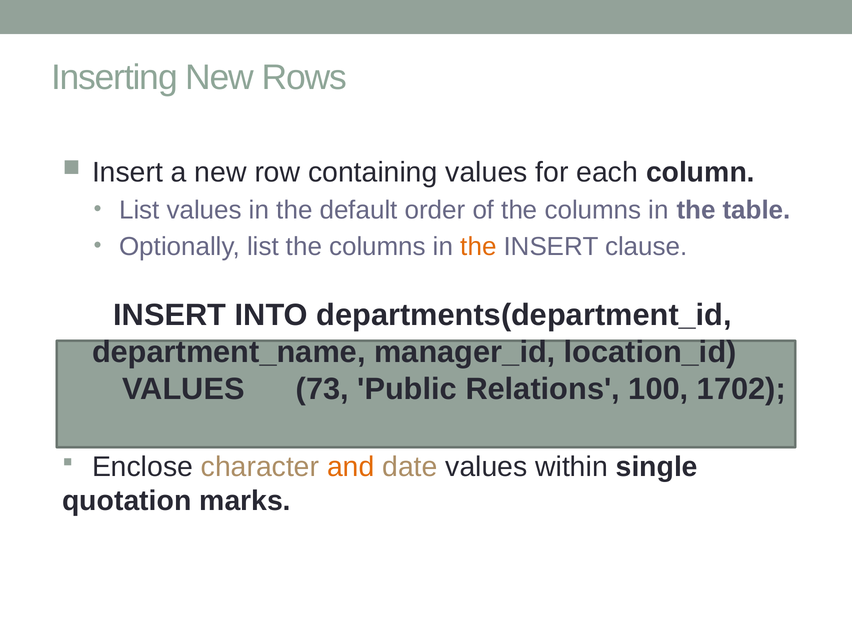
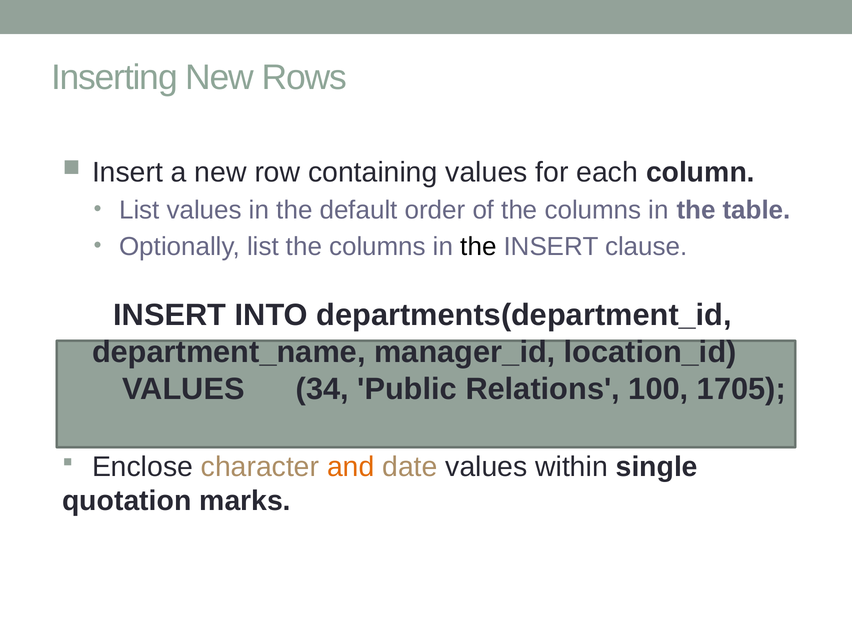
the colour: orange -> black (478, 246)
73: 73 -> 34 (322, 389)
1702: 1702 -> 1705 (741, 389)
